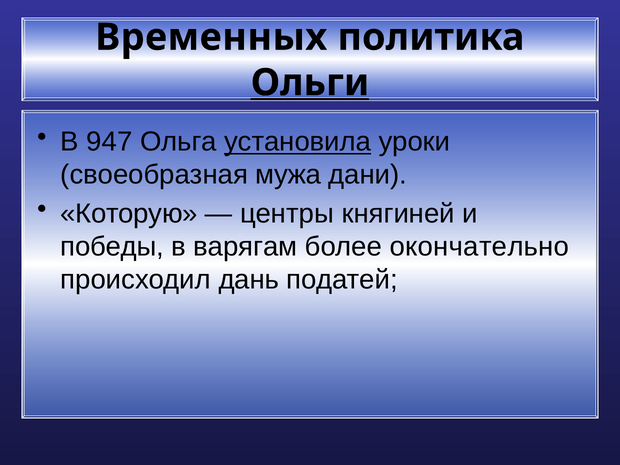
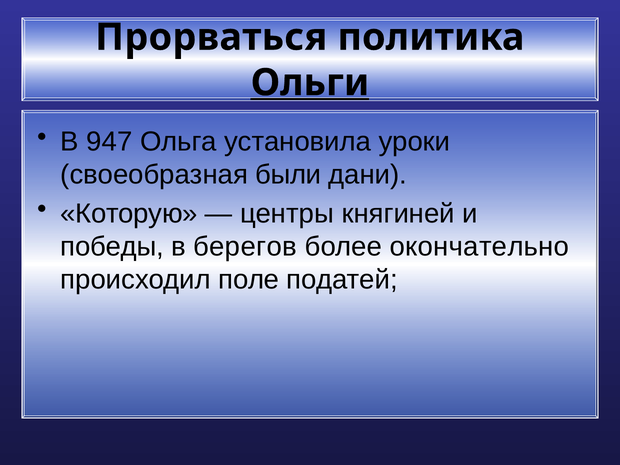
Временных: Временных -> Прорваться (211, 37)
установила underline: present -> none (298, 142)
мужа: мужа -> были (288, 175)
варягам: варягам -> берегов (245, 247)
дань: дань -> поле (249, 280)
